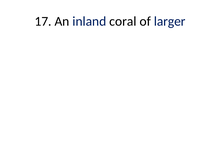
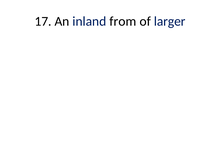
coral: coral -> from (123, 21)
